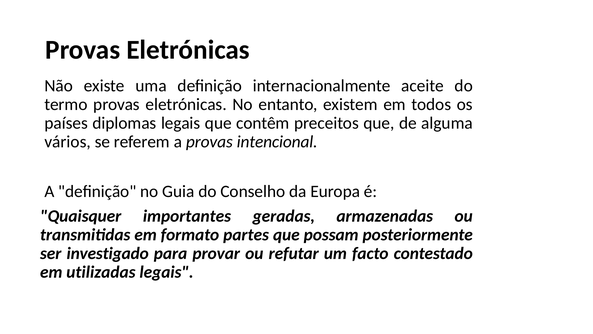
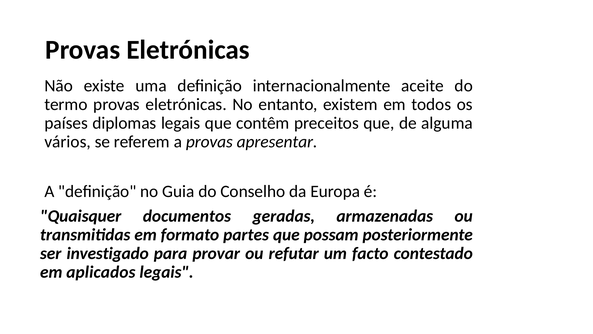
intencional: intencional -> apresentar (277, 141)
importantes: importantes -> documentos (187, 216)
utilizadas: utilizadas -> aplicados (101, 272)
